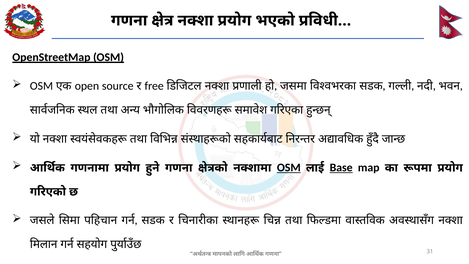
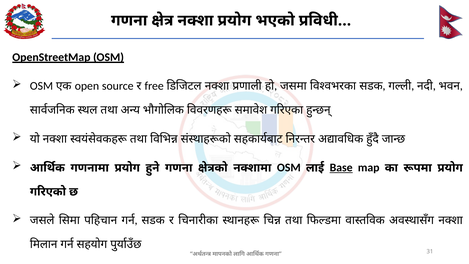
OSM underline: present -> none (289, 168)
